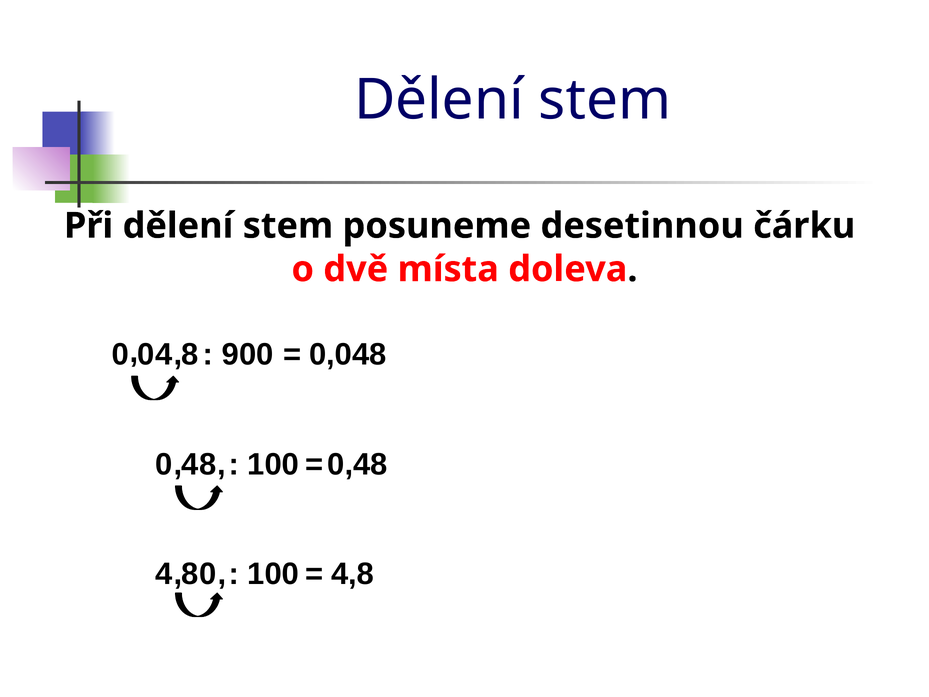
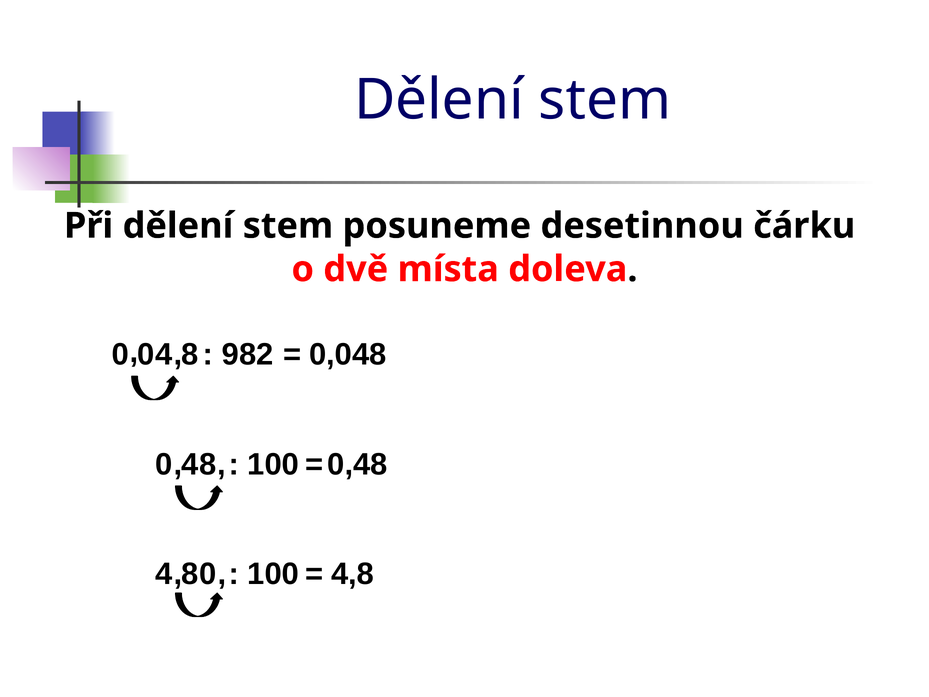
900: 900 -> 982 (248, 354)
